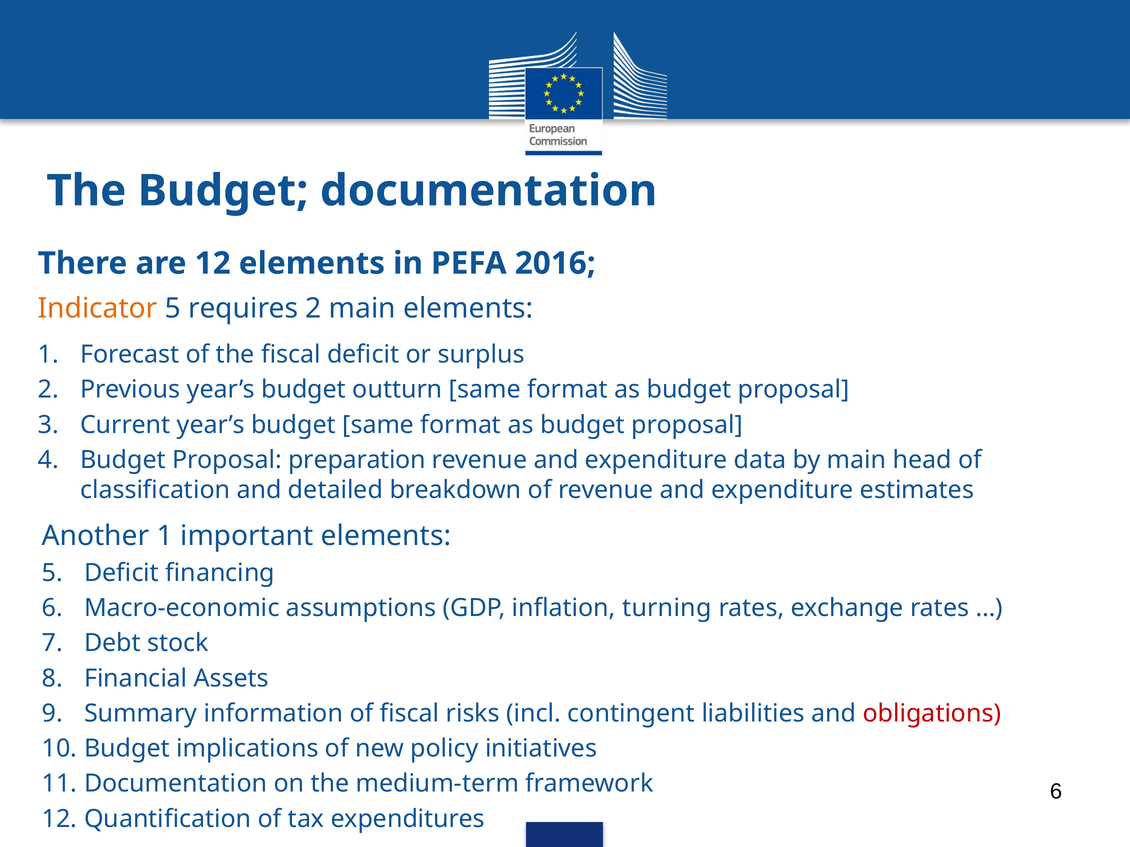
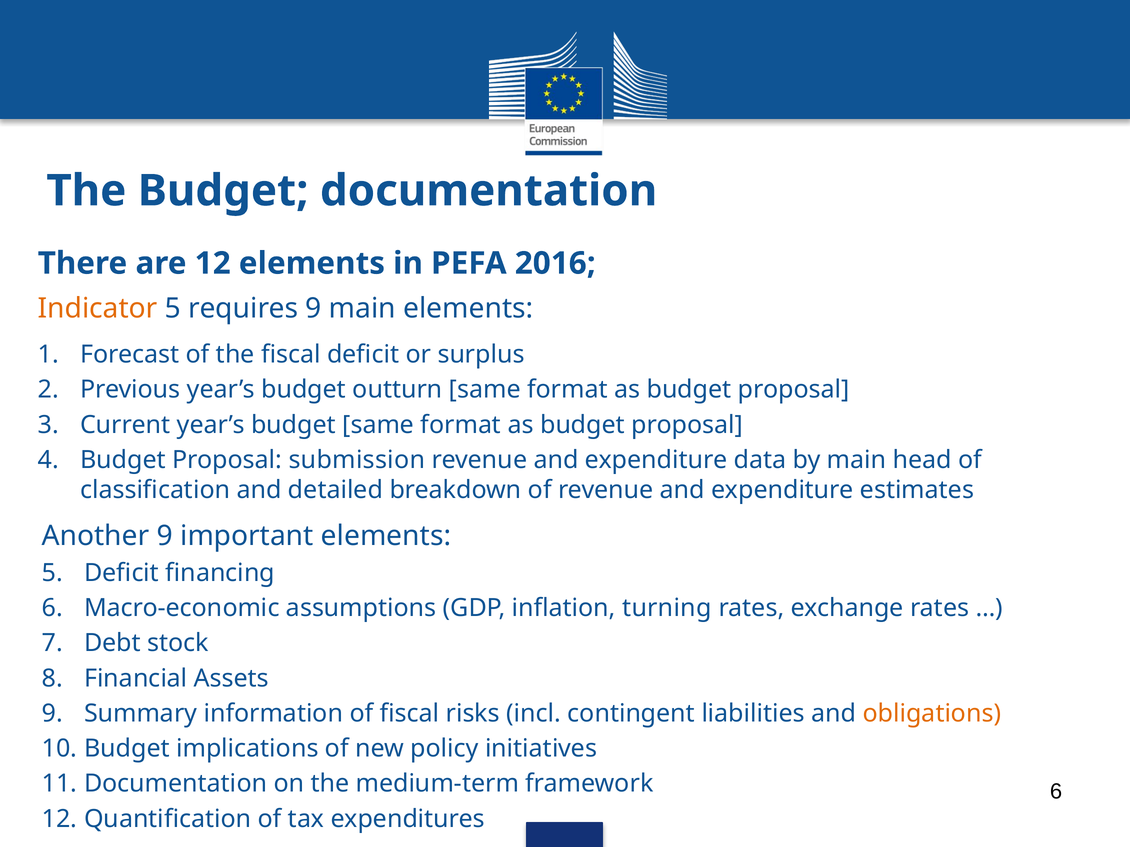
requires 2: 2 -> 9 (313, 309)
preparation: preparation -> submission (357, 460)
Another 1: 1 -> 9 (165, 536)
obligations colour: red -> orange (932, 714)
